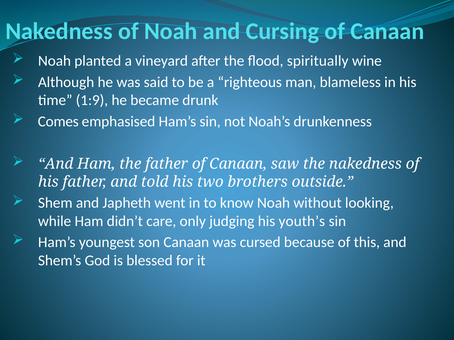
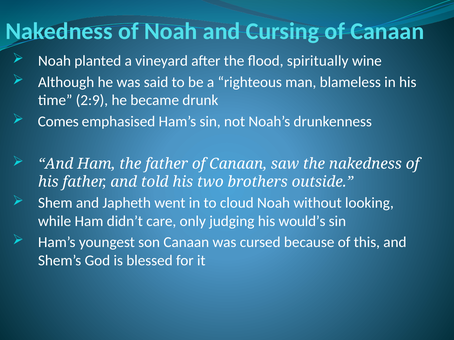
1:9: 1:9 -> 2:9 (92, 100)
know: know -> cloud (237, 203)
youth’s: youth’s -> would’s (302, 221)
